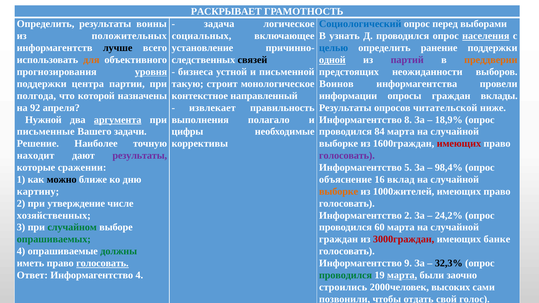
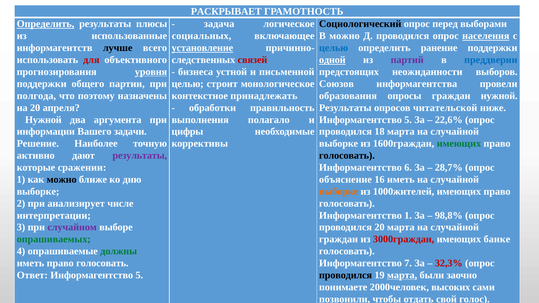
Определить underline: none -> present (46, 24)
воины: воины -> плюсы (152, 24)
Социологический colour: blue -> black (360, 24)
положительных: положительных -> использованные (129, 36)
В узнать: узнать -> можно (344, 36)
установление underline: none -> present (202, 48)
для colour: orange -> red (91, 60)
связей colour: black -> red (252, 60)
преддверии colour: orange -> blue (491, 60)
центра: центра -> общего (88, 84)
такую: такую -> целью (188, 84)
Воинов: Воинов -> Союзов (336, 84)
которой: которой -> поэтому (96, 96)
направленный: направленный -> принадлежать (264, 96)
информации: информации -> образования (348, 96)
граждан вклады: вклады -> нужной (499, 96)
на 92: 92 -> 20 (35, 108)
извлекает: извлекает -> обработки (213, 108)
аргумента underline: present -> none (118, 120)
8: 8 -> 5 (408, 120)
18,9%: 18,9% -> 22,6% (449, 120)
письменные: письменные -> информации (46, 132)
84: 84 -> 18 (380, 132)
имеющих colour: red -> green (459, 144)
находит: находит -> активно (36, 156)
голосовать colour: purple -> black (347, 156)
5: 5 -> 6 (408, 168)
98,4%: 98,4% -> 28,7% (449, 168)
16 вклад: вклад -> иметь (401, 180)
картину: картину -> выборке (38, 192)
утверждение: утверждение -> анализирует (76, 204)
хозяйственных: хозяйственных -> интерпретации (54, 215)
Информагентство 2: 2 -> 1 (408, 215)
24,2%: 24,2% -> 98,8% (449, 215)
случайном colour: green -> purple (72, 227)
проводился 60: 60 -> 20 (380, 227)
голосовать underline: present -> none (102, 263)
9: 9 -> 7 (408, 263)
32,3% colour: black -> red (449, 263)
Ответ Информагентство 4: 4 -> 5 (139, 275)
проводился colour: green -> black (346, 275)
строились: строились -> понимаете (343, 287)
